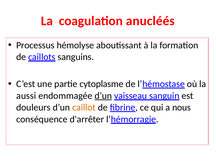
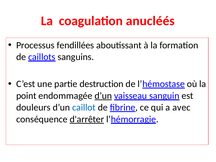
hémolyse: hémolyse -> fendillées (75, 45)
cytoplasme: cytoplasme -> destruction (102, 84)
aussi: aussi -> point (26, 96)
caillot colour: orange -> blue (84, 107)
nous: nous -> avec (181, 107)
d'arrêter underline: none -> present (87, 119)
